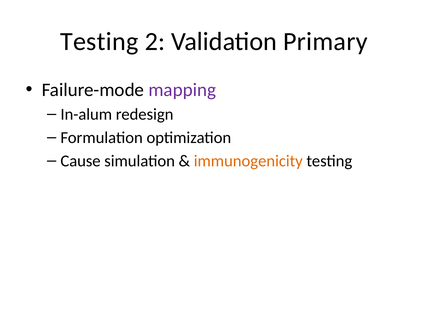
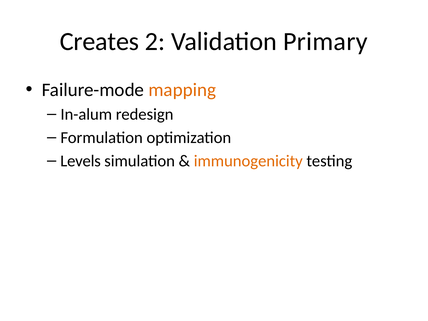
Testing: Testing -> Creates (99, 41)
mapping colour: purple -> orange (182, 90)
Cause: Cause -> Levels (81, 161)
